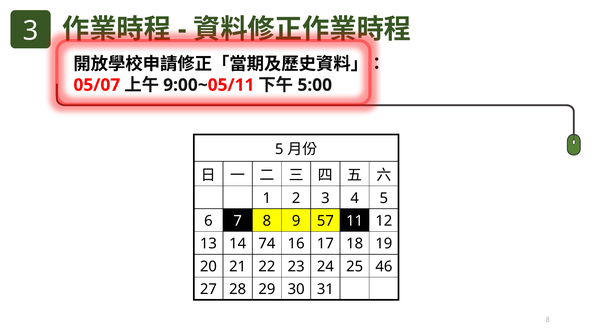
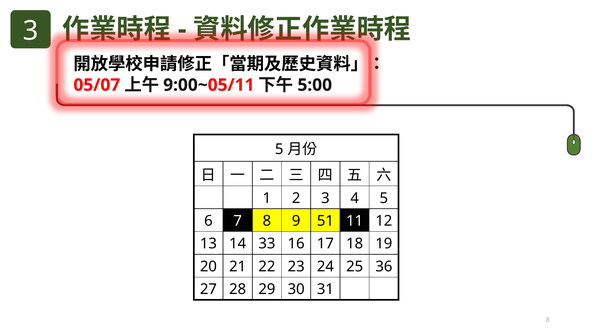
57: 57 -> 51 (325, 221)
74: 74 -> 33 (267, 244)
46: 46 -> 36 (384, 266)
